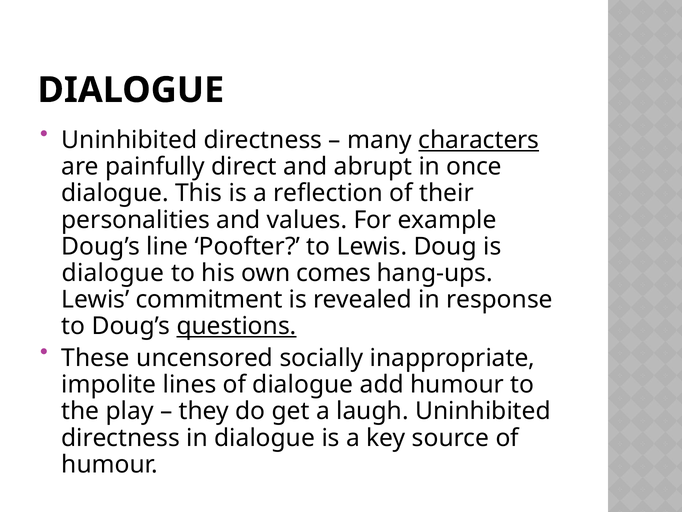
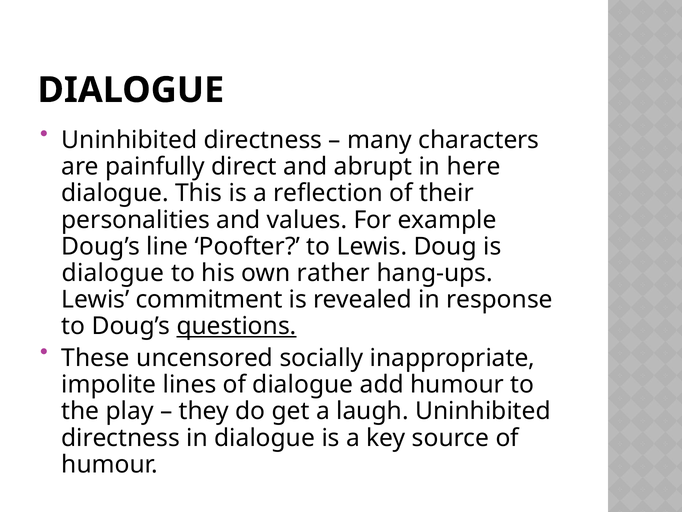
characters underline: present -> none (479, 140)
once: once -> here (474, 167)
comes: comes -> rather (333, 273)
